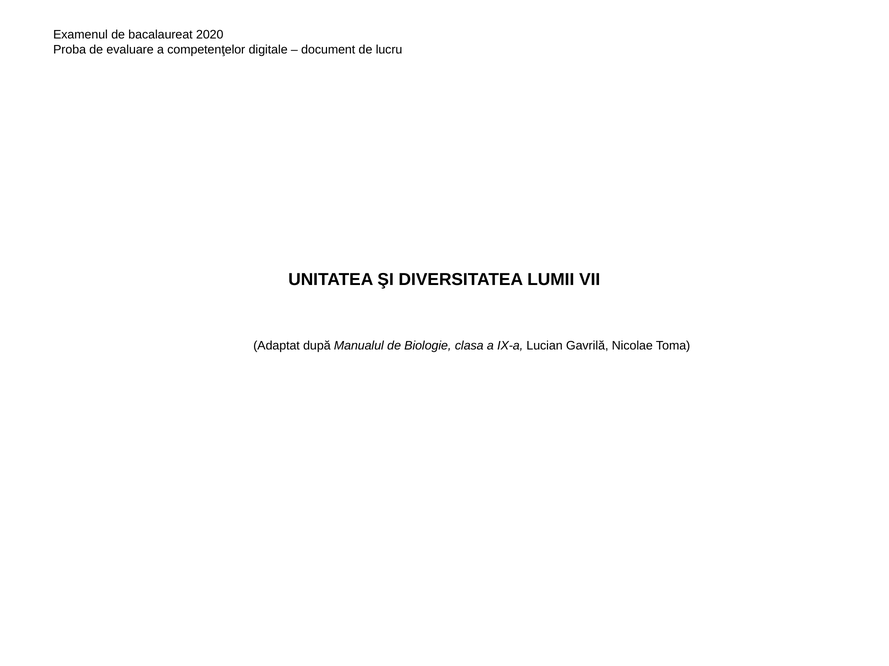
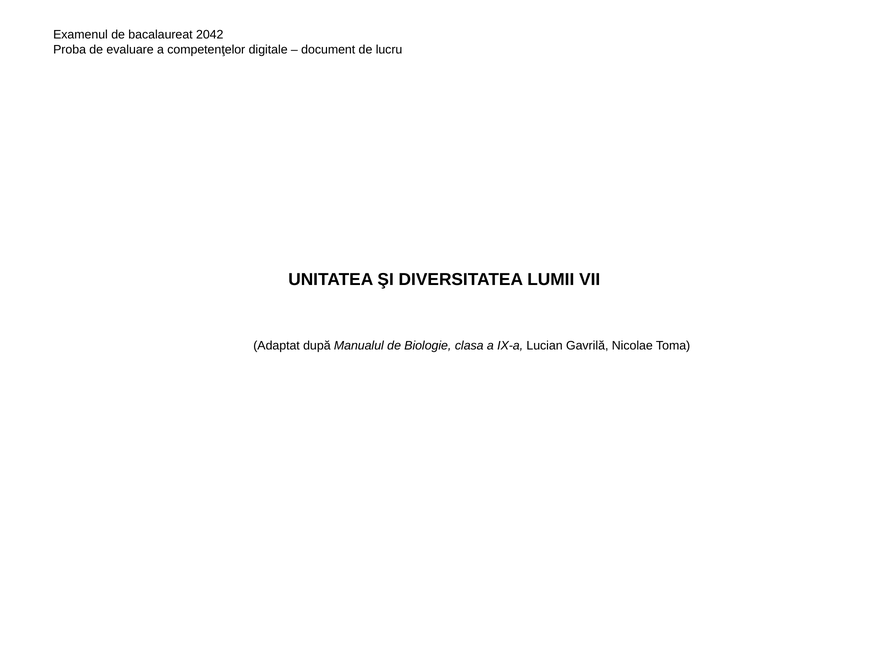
2020: 2020 -> 2042 (210, 35)
